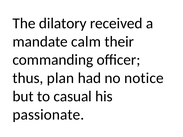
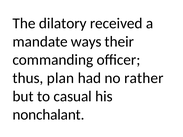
calm: calm -> ways (86, 42)
notice: notice -> rather (144, 78)
passionate: passionate -> nonchalant (48, 115)
